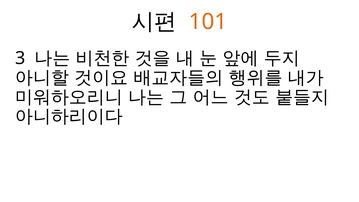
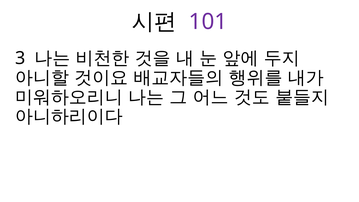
101 colour: orange -> purple (208, 22)
